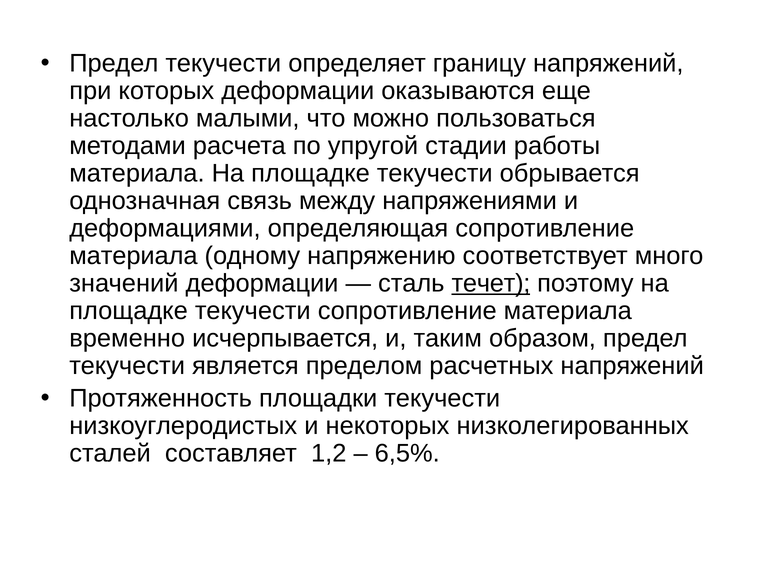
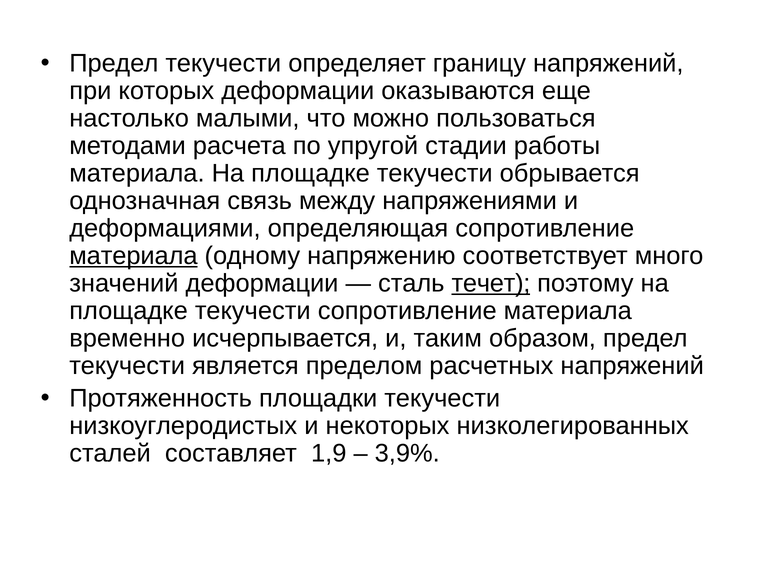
материала underline: none -> present (133, 256)
1,2: 1,2 -> 1,9 (329, 453)
6,5%: 6,5% -> 3,9% (407, 453)
